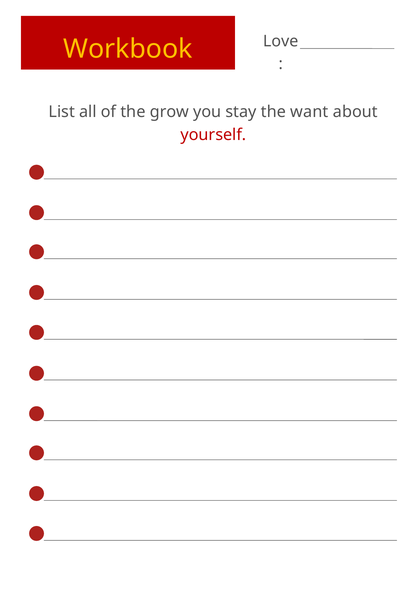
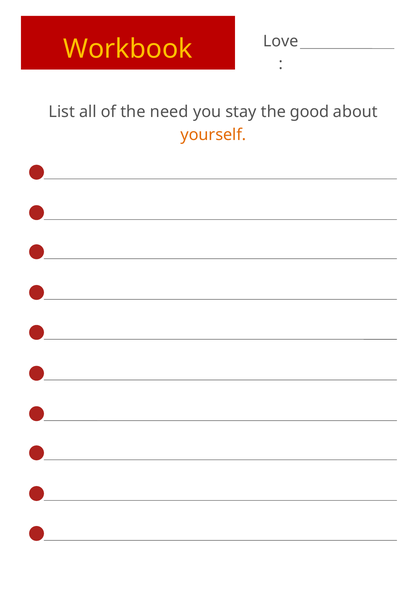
grow: grow -> need (169, 112)
want: want -> good (309, 112)
yourself colour: red -> orange (213, 135)
